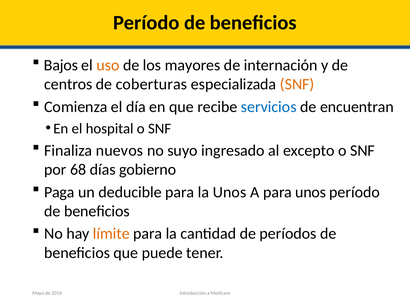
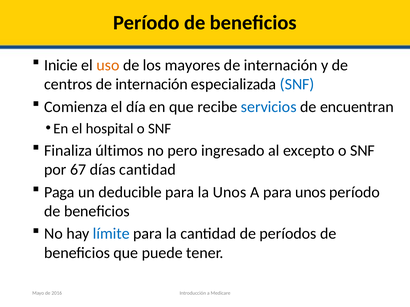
Bajos: Bajos -> Inicie (61, 65)
centros de coberturas: coberturas -> internación (152, 84)
SNF colour: orange -> blue (297, 84)
nuevos: nuevos -> últimos (120, 151)
suyo: suyo -> pero (183, 151)
68: 68 -> 67 (78, 170)
días gobierno: gobierno -> cantidad (148, 170)
límite colour: orange -> blue (111, 234)
